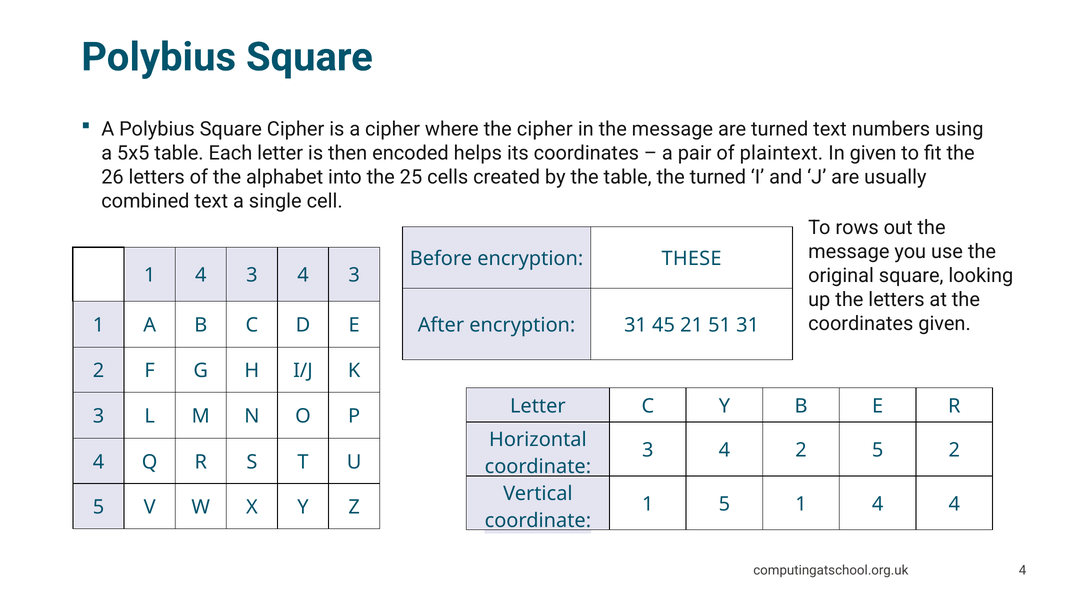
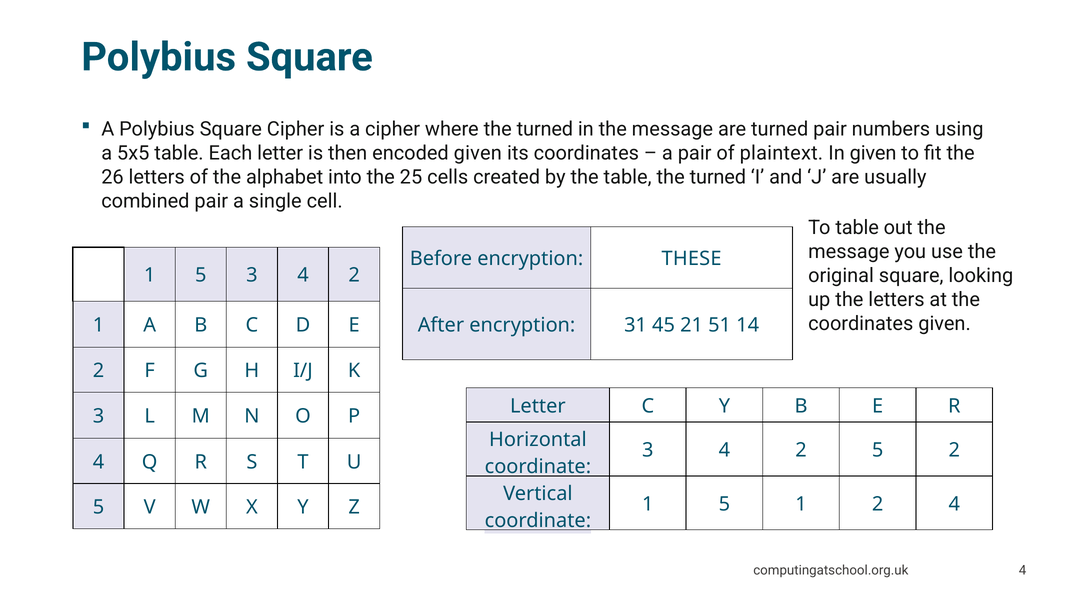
where the cipher: cipher -> turned (545, 129)
turned text: text -> pair (830, 129)
encoded helps: helps -> given (478, 153)
combined text: text -> pair (211, 201)
To rows: rows -> table (857, 228)
4: 4 -> 5 (201, 276)
3: 3 -> 2 (354, 276)
51 31: 31 -> 14 (748, 325)
5 1 4: 4 -> 2 (878, 505)
